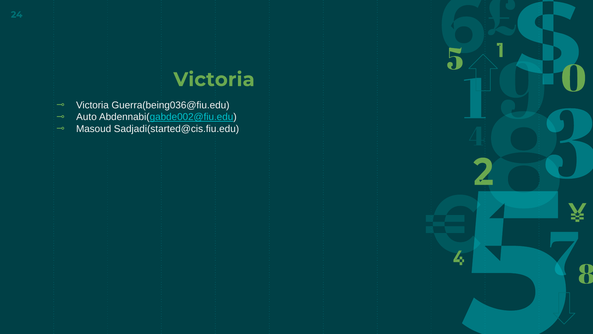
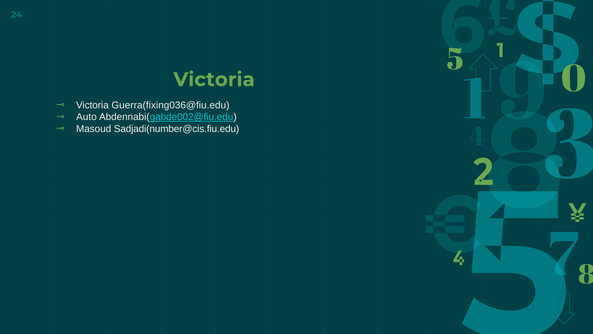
Guerra(being036@fiu.edu: Guerra(being036@fiu.edu -> Guerra(fixing036@fiu.edu (170, 105)
Sadjadi(started@cis.fiu.edu: Sadjadi(started@cis.fiu.edu -> Sadjadi(number@cis.fiu.edu (177, 129)
